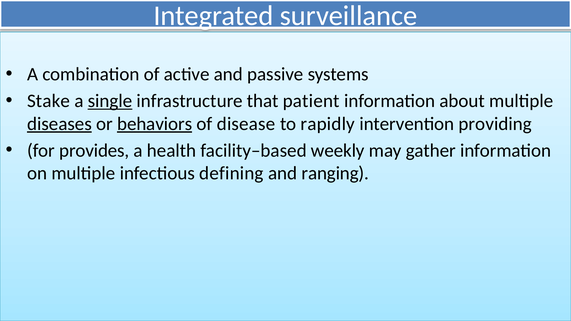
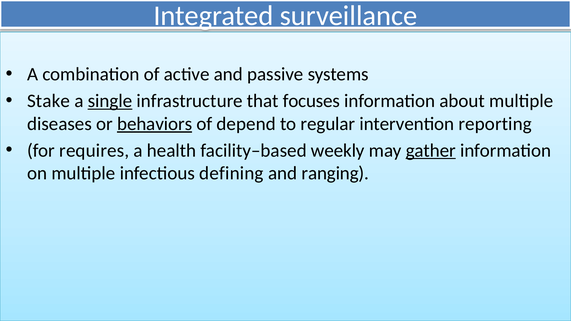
patient: patient -> focuses (311, 101)
diseases underline: present -> none (59, 124)
disease: disease -> depend (246, 124)
rapidly: rapidly -> regular (328, 124)
providing: providing -> reporting (495, 124)
provides: provides -> requires (94, 150)
gather underline: none -> present (431, 150)
